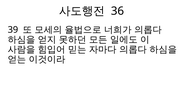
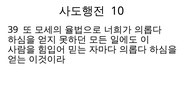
36: 36 -> 10 (117, 11)
